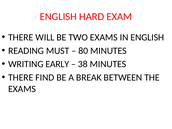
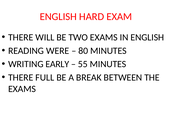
MUST: MUST -> WERE (58, 51)
38: 38 -> 55 (83, 64)
FIND: FIND -> FULL (45, 77)
